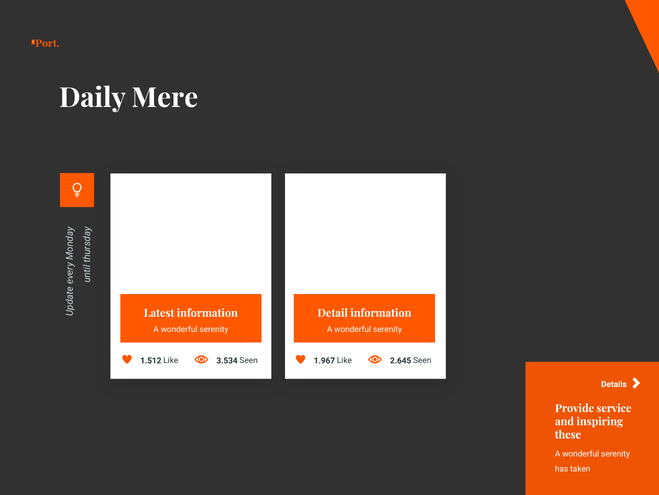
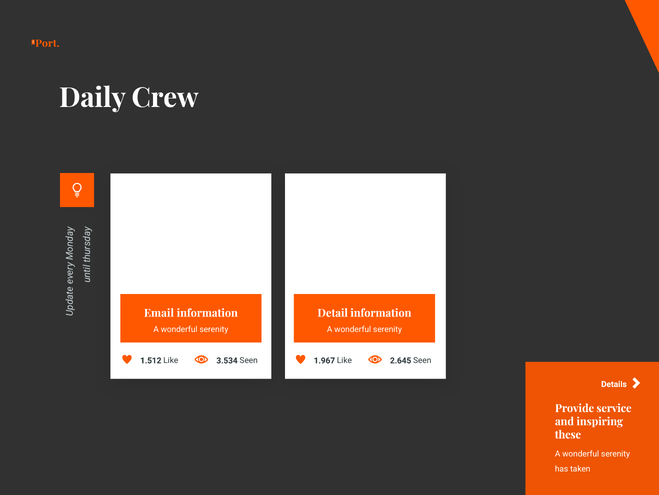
Mere: Mere -> Crew (165, 98)
Latest: Latest -> Email (159, 313)
